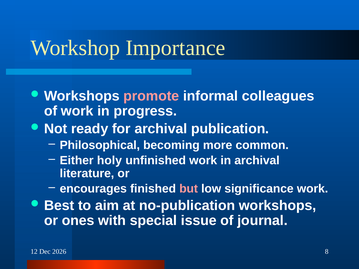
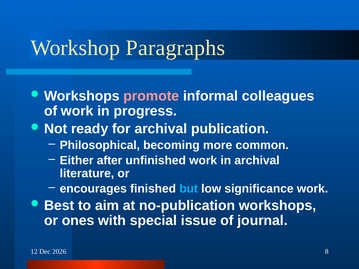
Importance: Importance -> Paragraphs (175, 48)
holy: holy -> after (110, 161)
but colour: pink -> light blue (189, 189)
